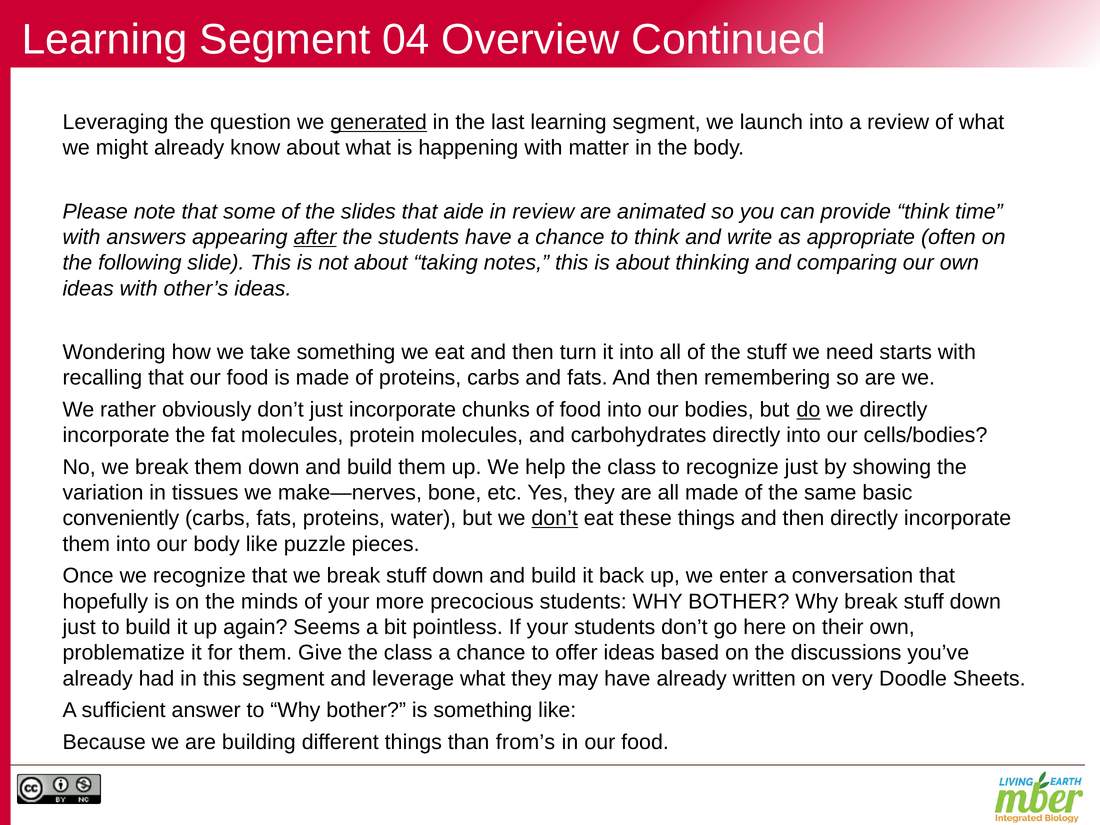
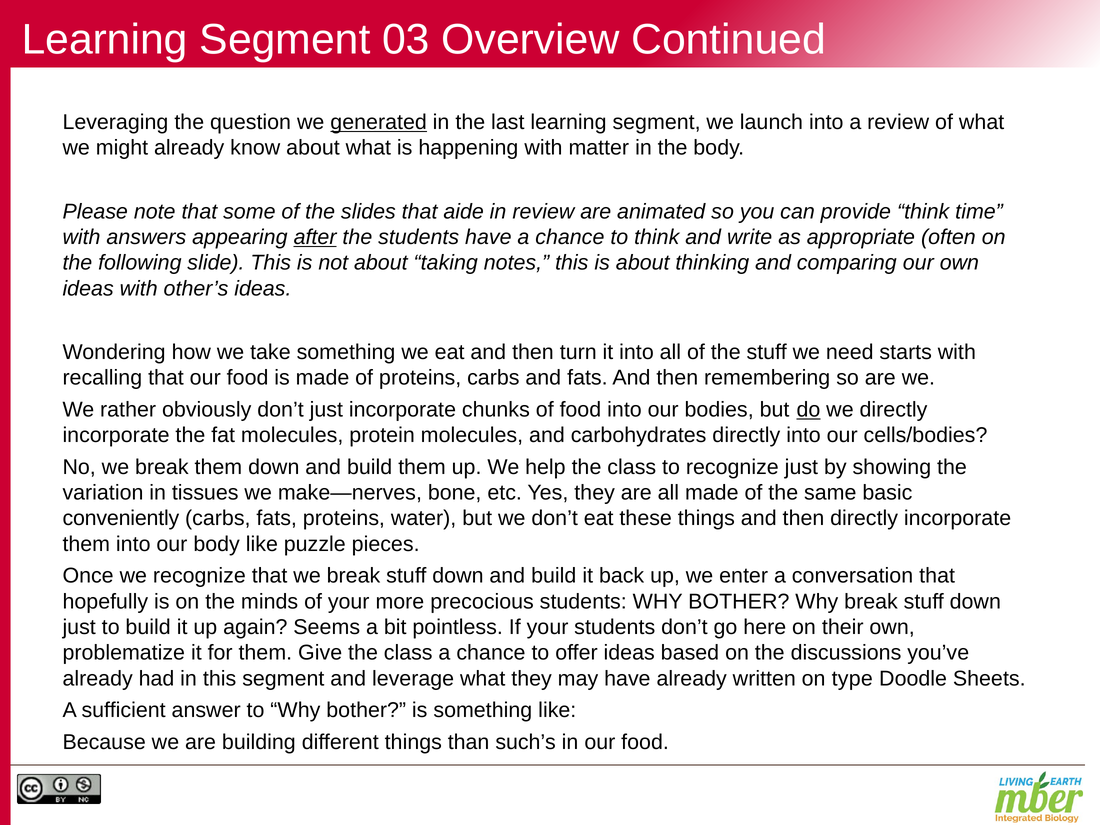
04: 04 -> 03 (406, 40)
don’t underline: present -> none (555, 518)
very: very -> type (852, 679)
from’s: from’s -> such’s (526, 742)
